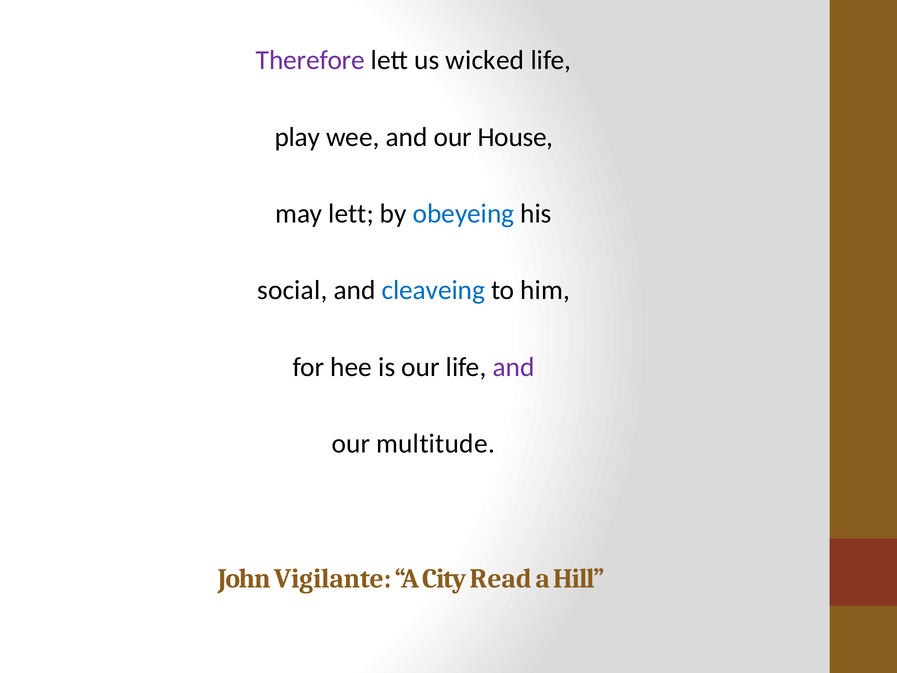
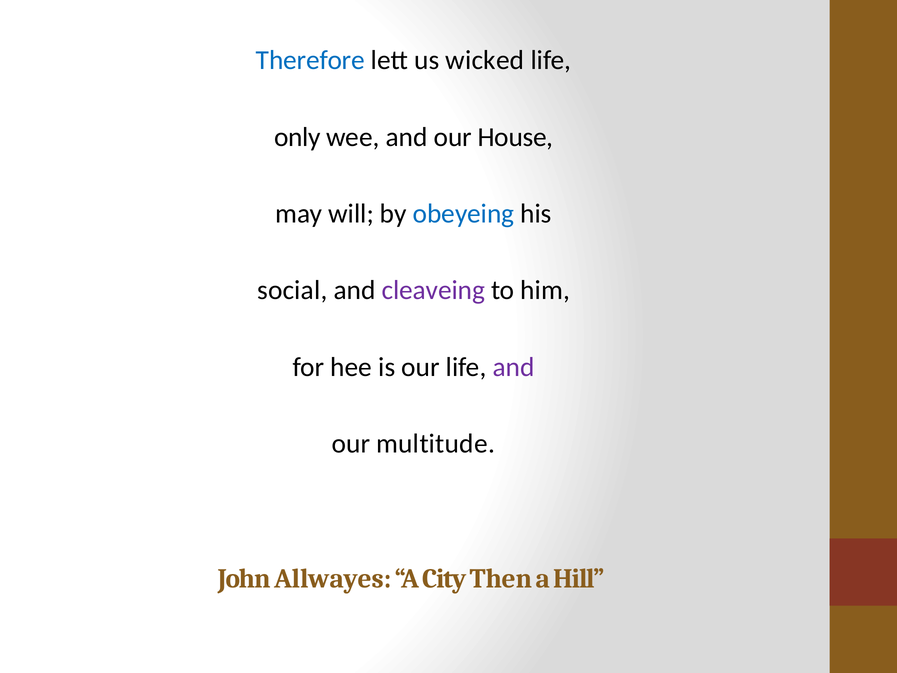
Therefore colour: purple -> blue (310, 60)
play: play -> only (297, 137)
may lett: lett -> will (351, 214)
cleaveing colour: blue -> purple (433, 290)
Vigilante: Vigilante -> Allwayes (333, 578)
Read: Read -> Then (501, 578)
